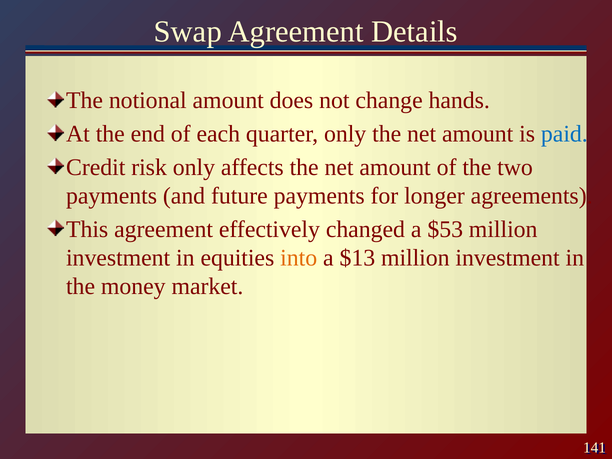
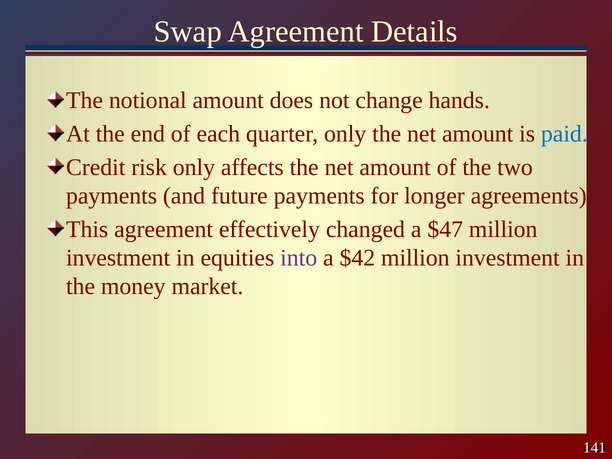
$53: $53 -> $47 (445, 229)
into colour: orange -> purple (299, 258)
$13: $13 -> $42 (357, 258)
